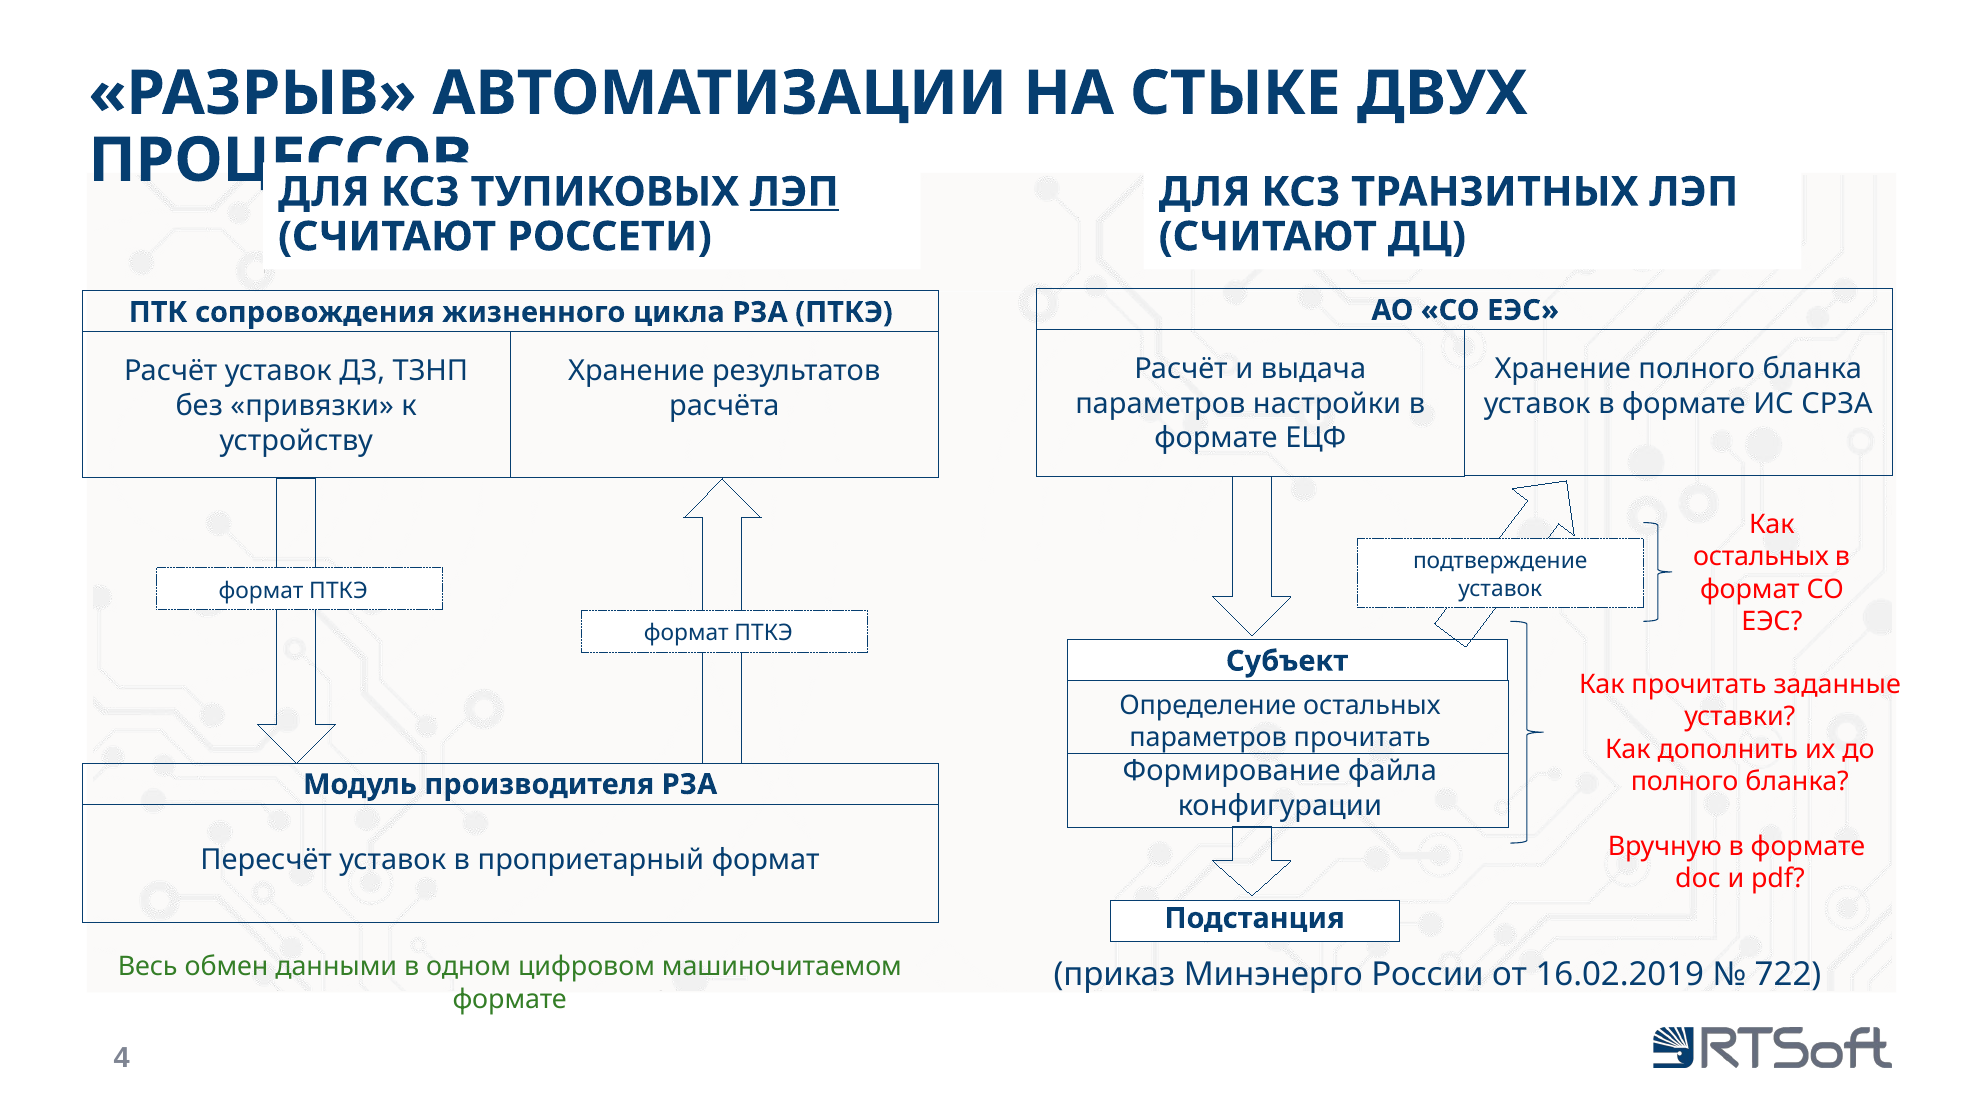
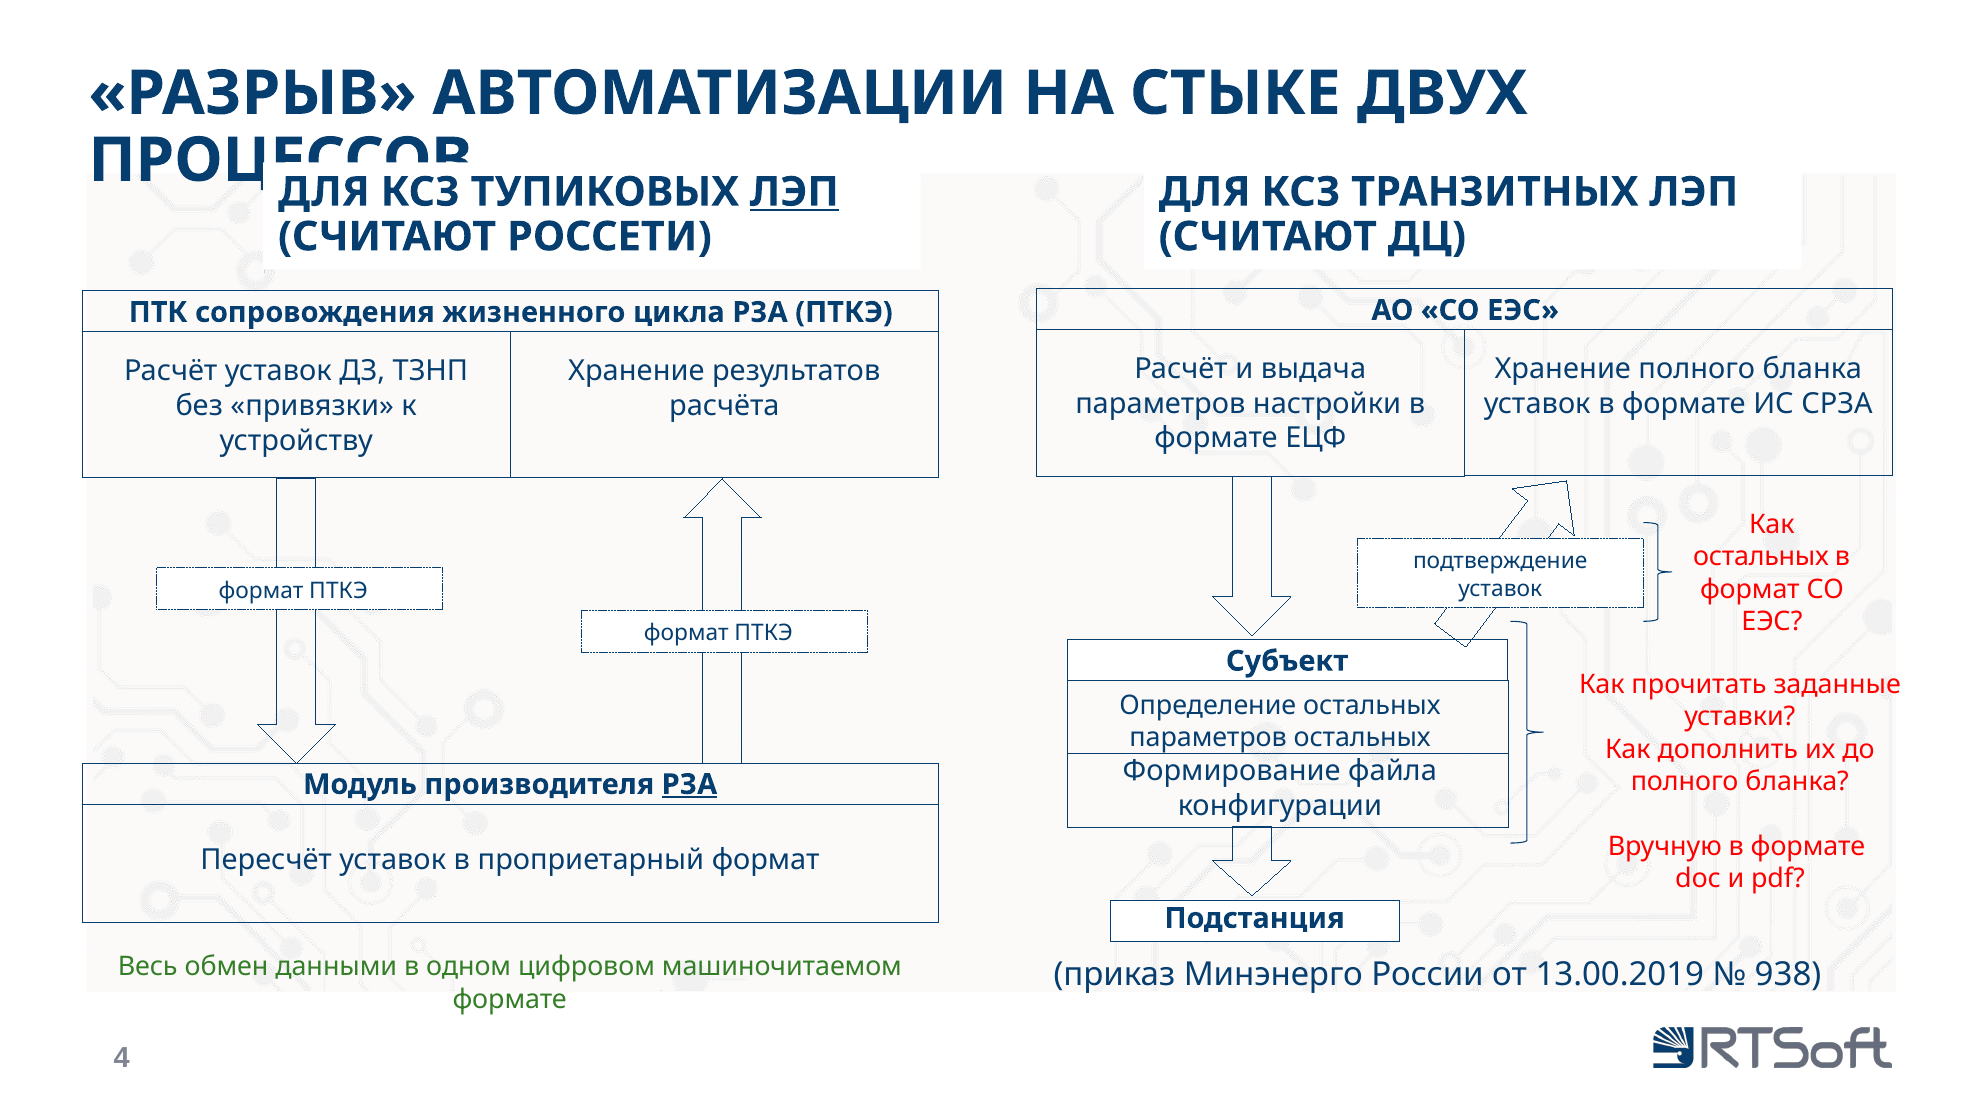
параметров прочитать: прочитать -> остальных (1362, 738)
РЗА underline: none -> present (689, 784)
16.02.2019: 16.02.2019 -> 13.00.2019 (1620, 974)
722: 722 -> 938 (1788, 974)
